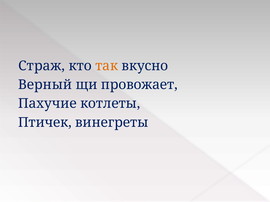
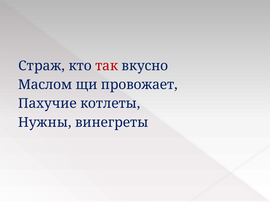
так colour: orange -> red (107, 66)
Верный: Верный -> Маслом (45, 85)
Птичек: Птичек -> Нужны (45, 123)
